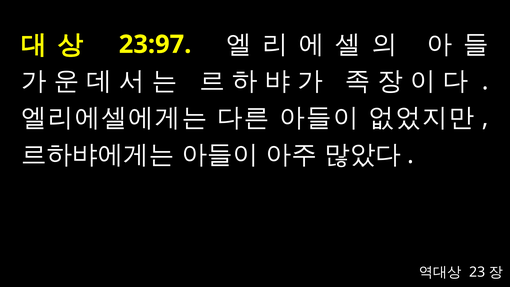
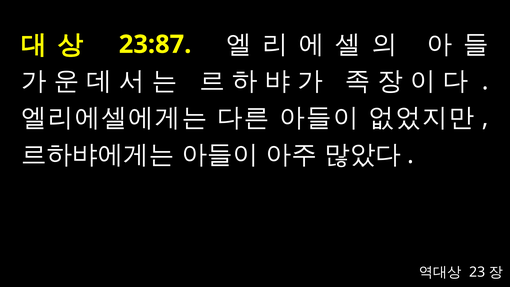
23:97: 23:97 -> 23:87 (155, 44)
